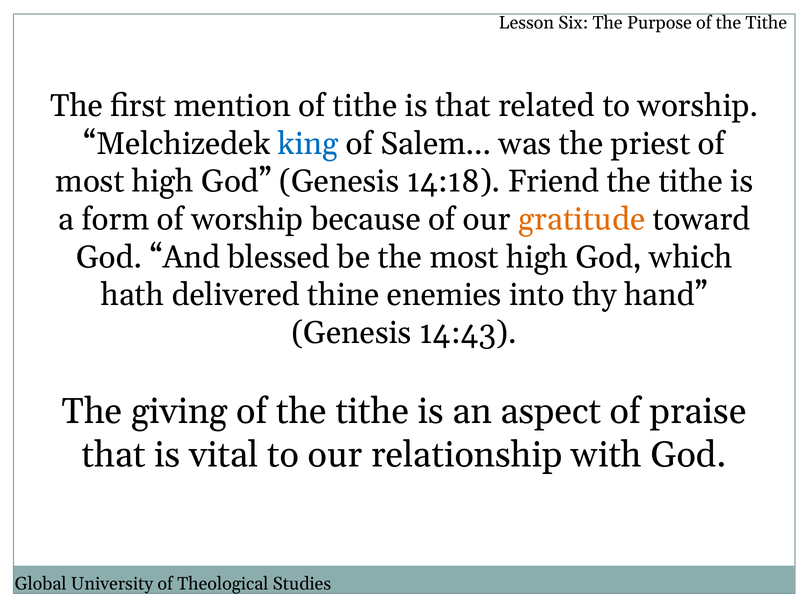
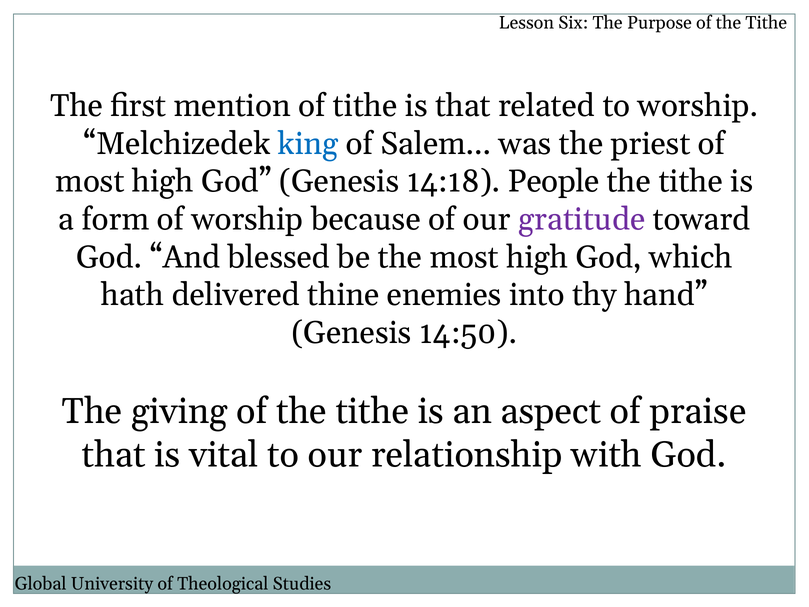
Friend: Friend -> People (554, 181)
gratitude colour: orange -> purple (582, 219)
14:43: 14:43 -> 14:50 (468, 333)
